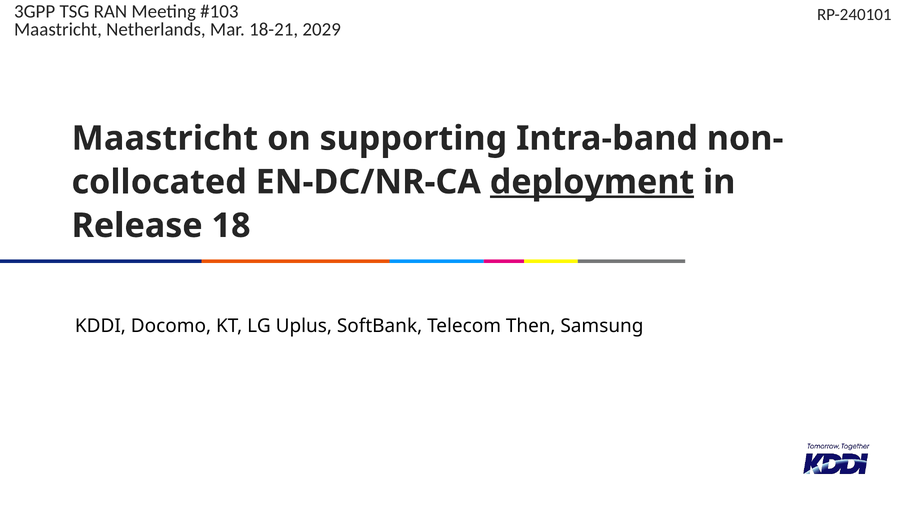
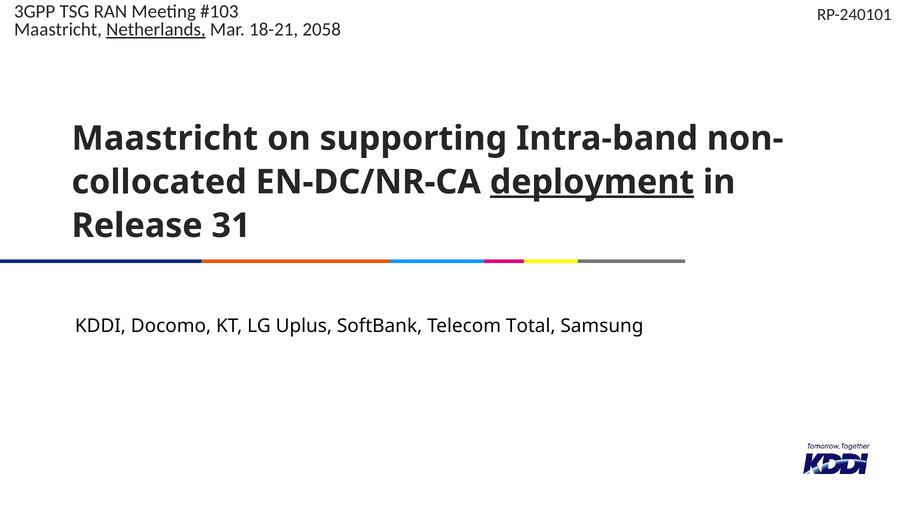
Netherlands underline: none -> present (156, 30)
2029: 2029 -> 2058 (322, 30)
18: 18 -> 31 (231, 226)
Then: Then -> Total (531, 326)
